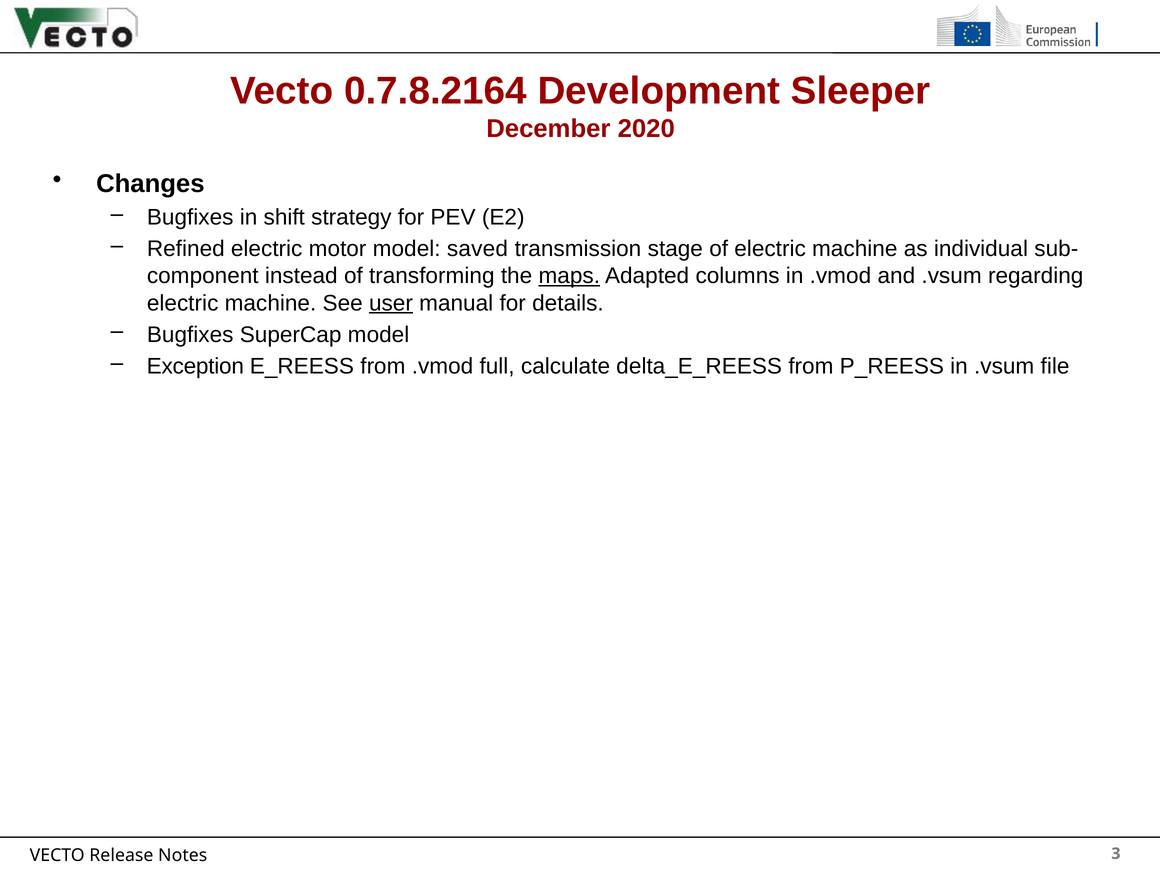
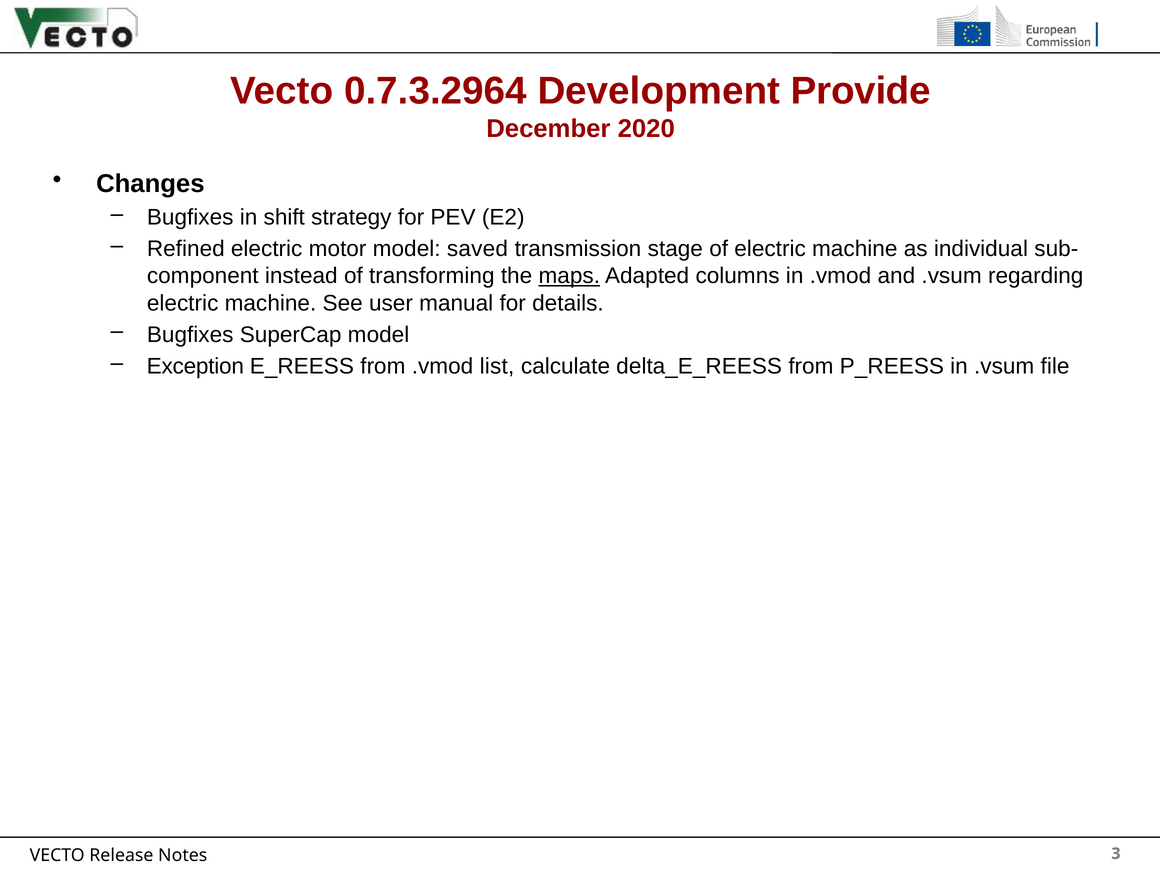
0.7.8.2164: 0.7.8.2164 -> 0.7.3.2964 (435, 91)
Sleeper: Sleeper -> Provide (861, 91)
user underline: present -> none (391, 303)
full: full -> list (497, 366)
